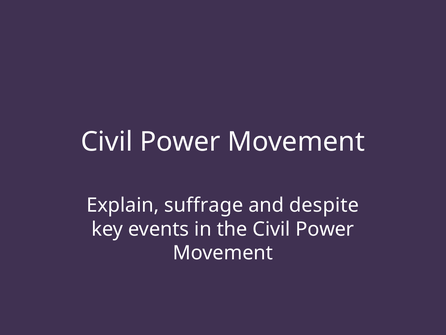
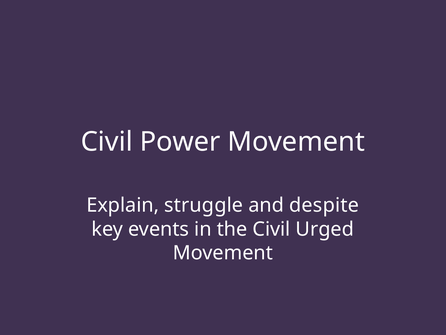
suffrage: suffrage -> struggle (204, 205)
the Civil Power: Power -> Urged (325, 229)
